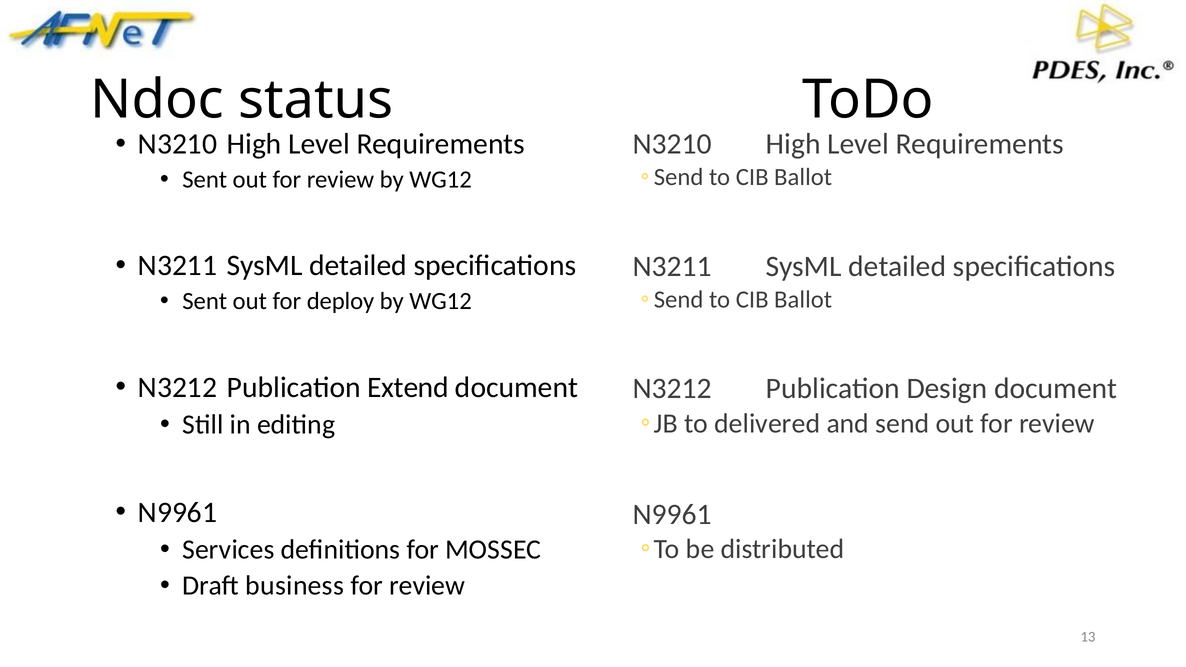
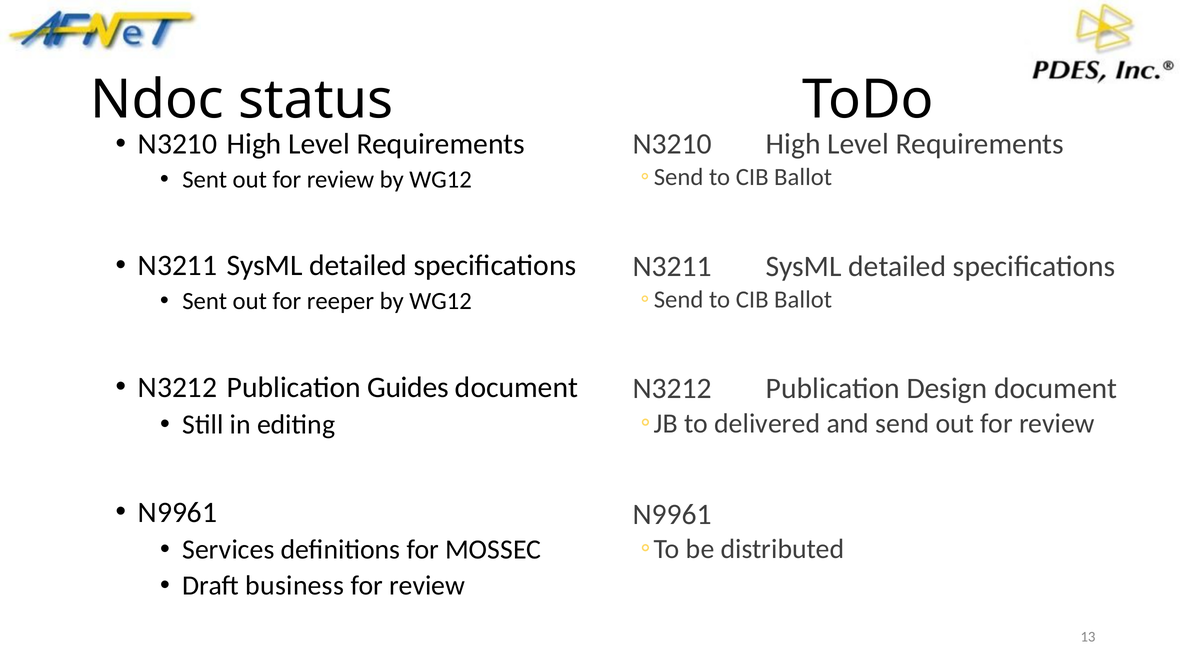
deploy: deploy -> reeper (340, 301)
Extend: Extend -> Guides (408, 387)
